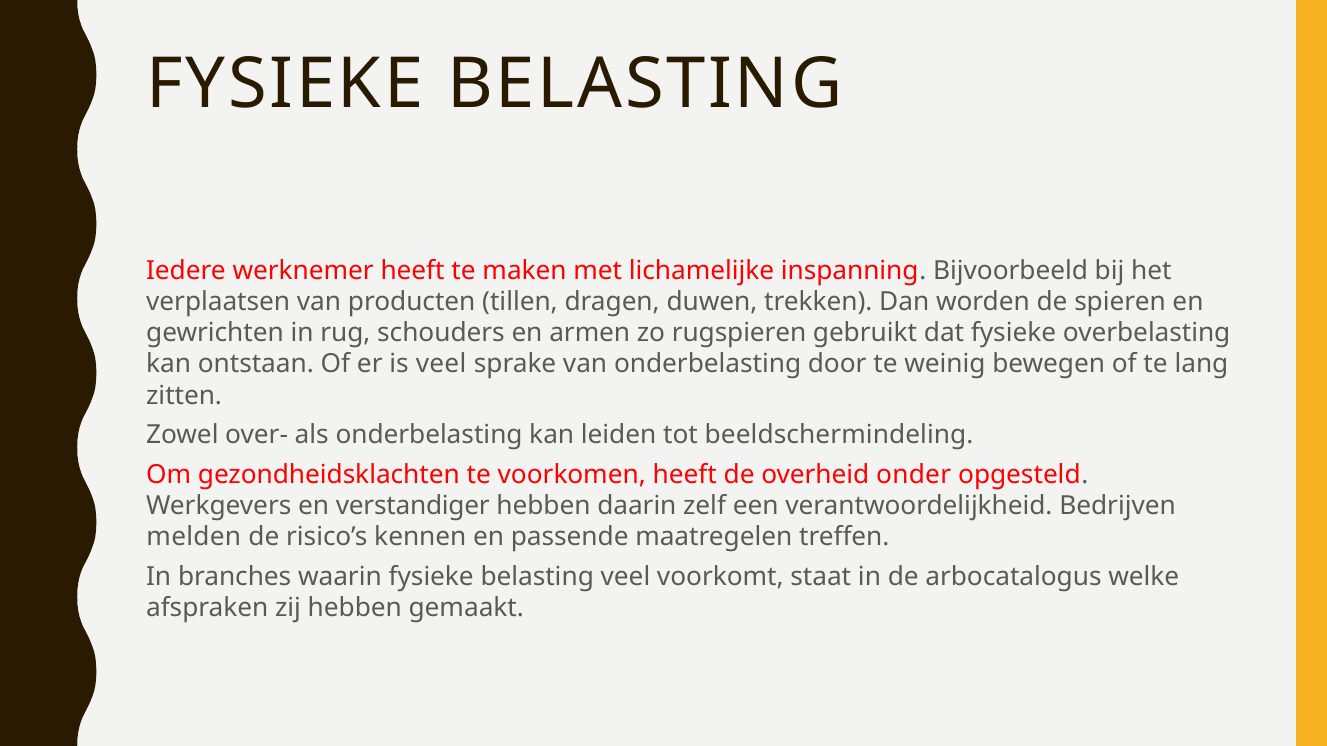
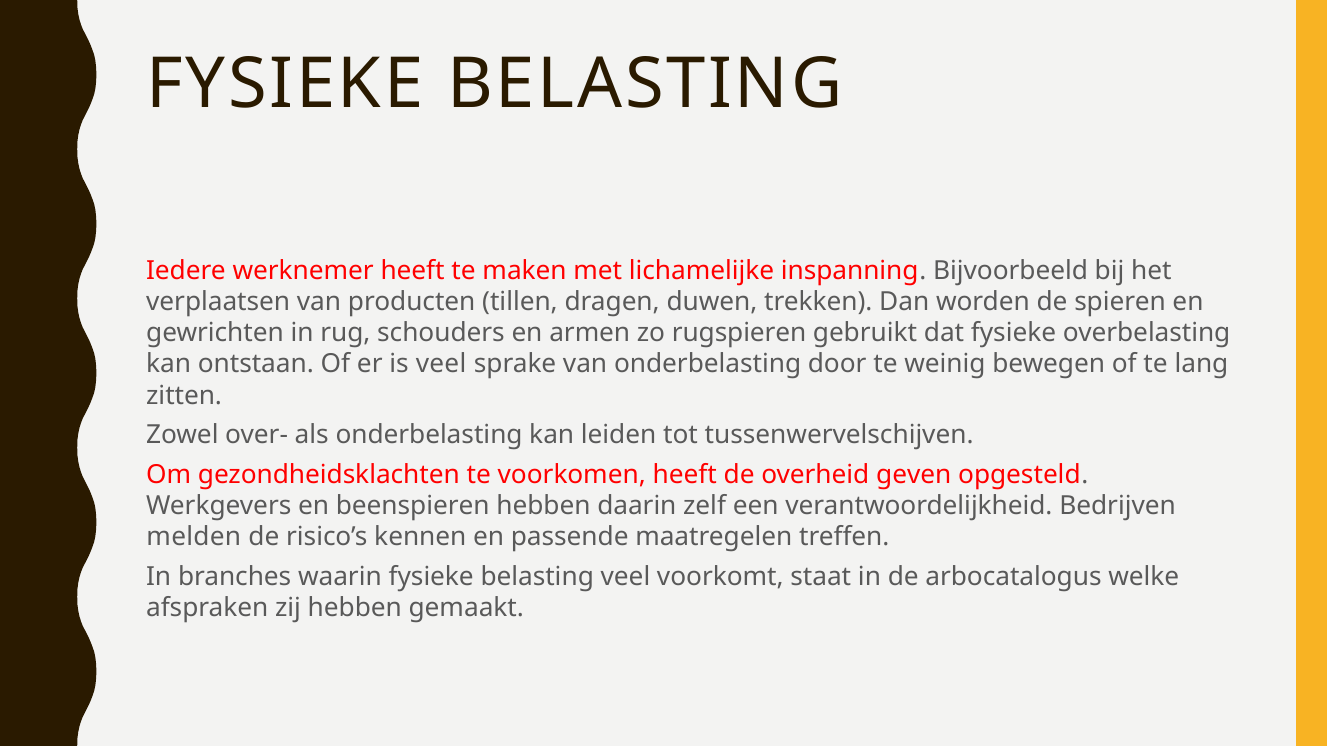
beeldschermindeling: beeldschermindeling -> tussenwervelschijven (839, 435)
onder: onder -> geven (914, 475)
verstandiger: verstandiger -> beenspieren (413, 506)
